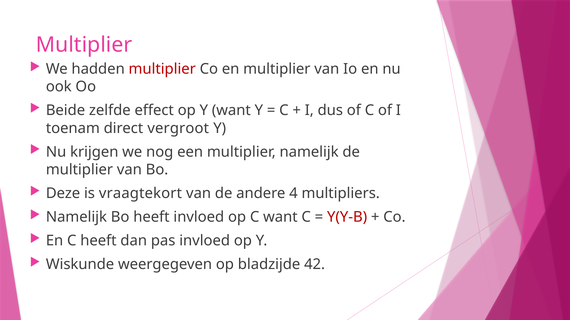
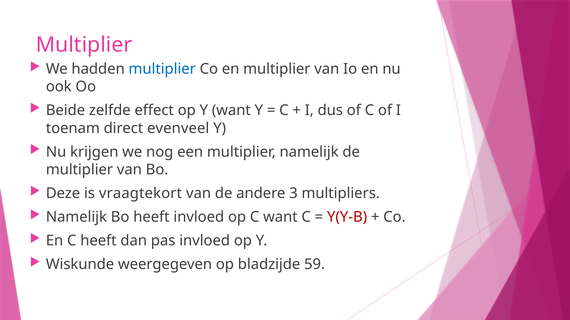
multiplier colour: red -> blue (162, 69)
vergroot: vergroot -> evenveel (178, 128)
4: 4 -> 3 (293, 194)
42: 42 -> 59 (315, 265)
